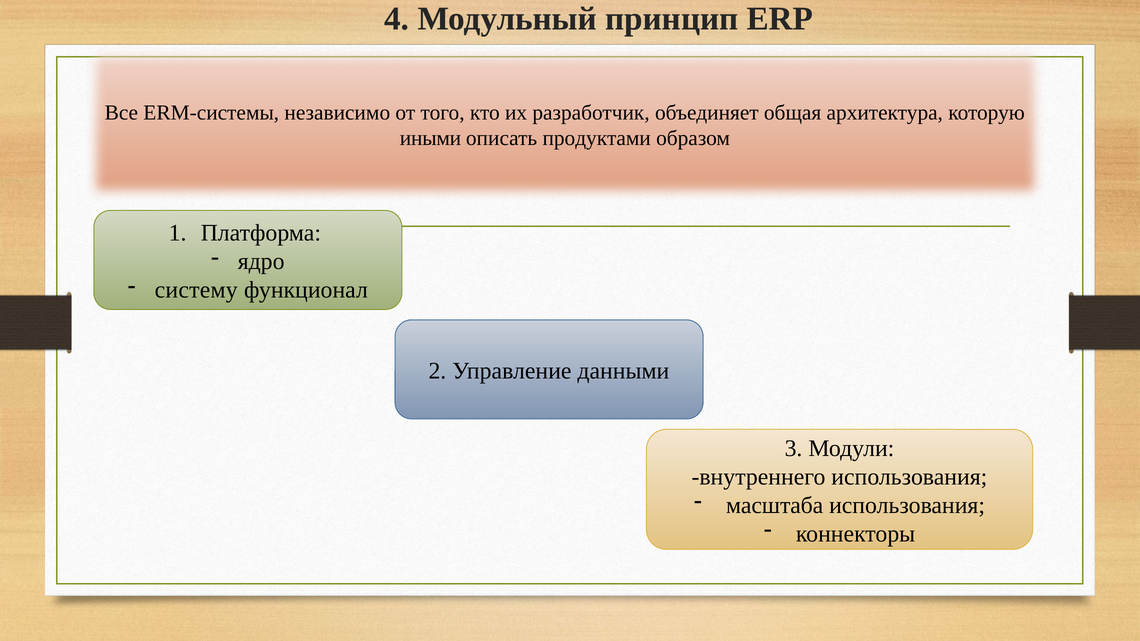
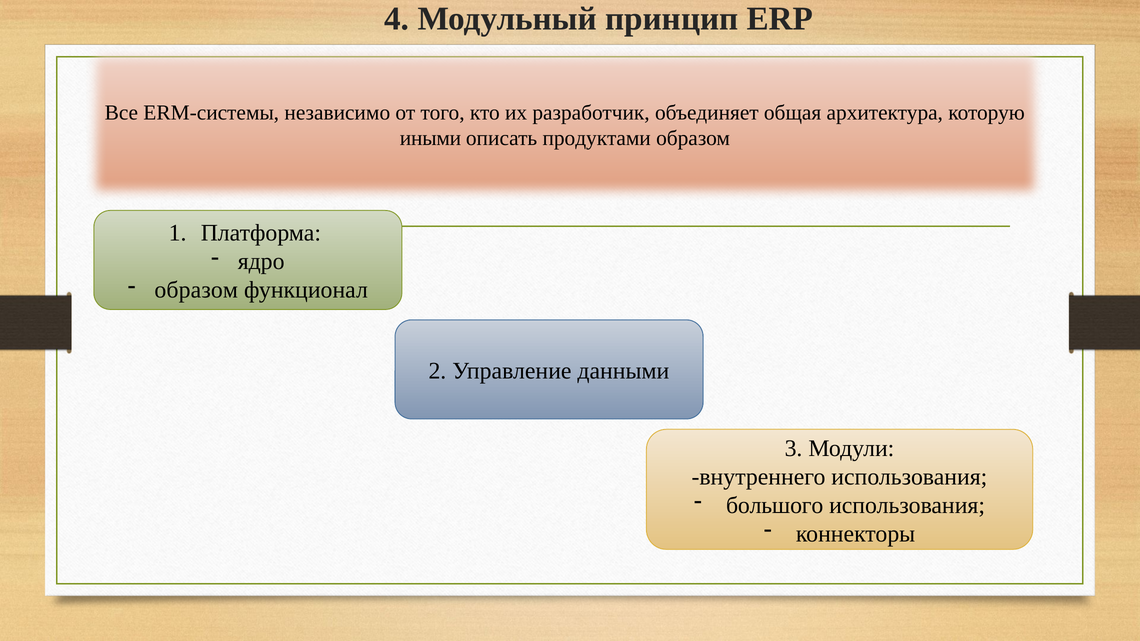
систему: систему -> образом (196, 290)
масштаба: масштаба -> большого (775, 505)
